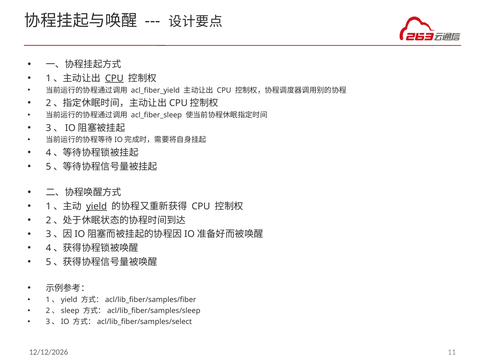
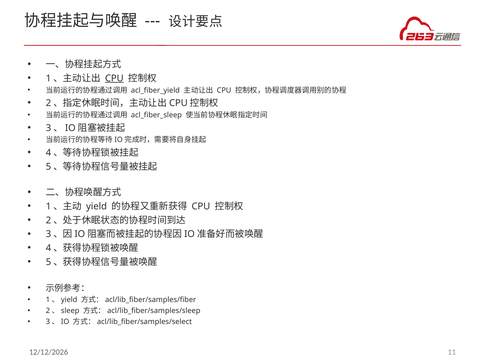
yield underline: present -> none (97, 206)
